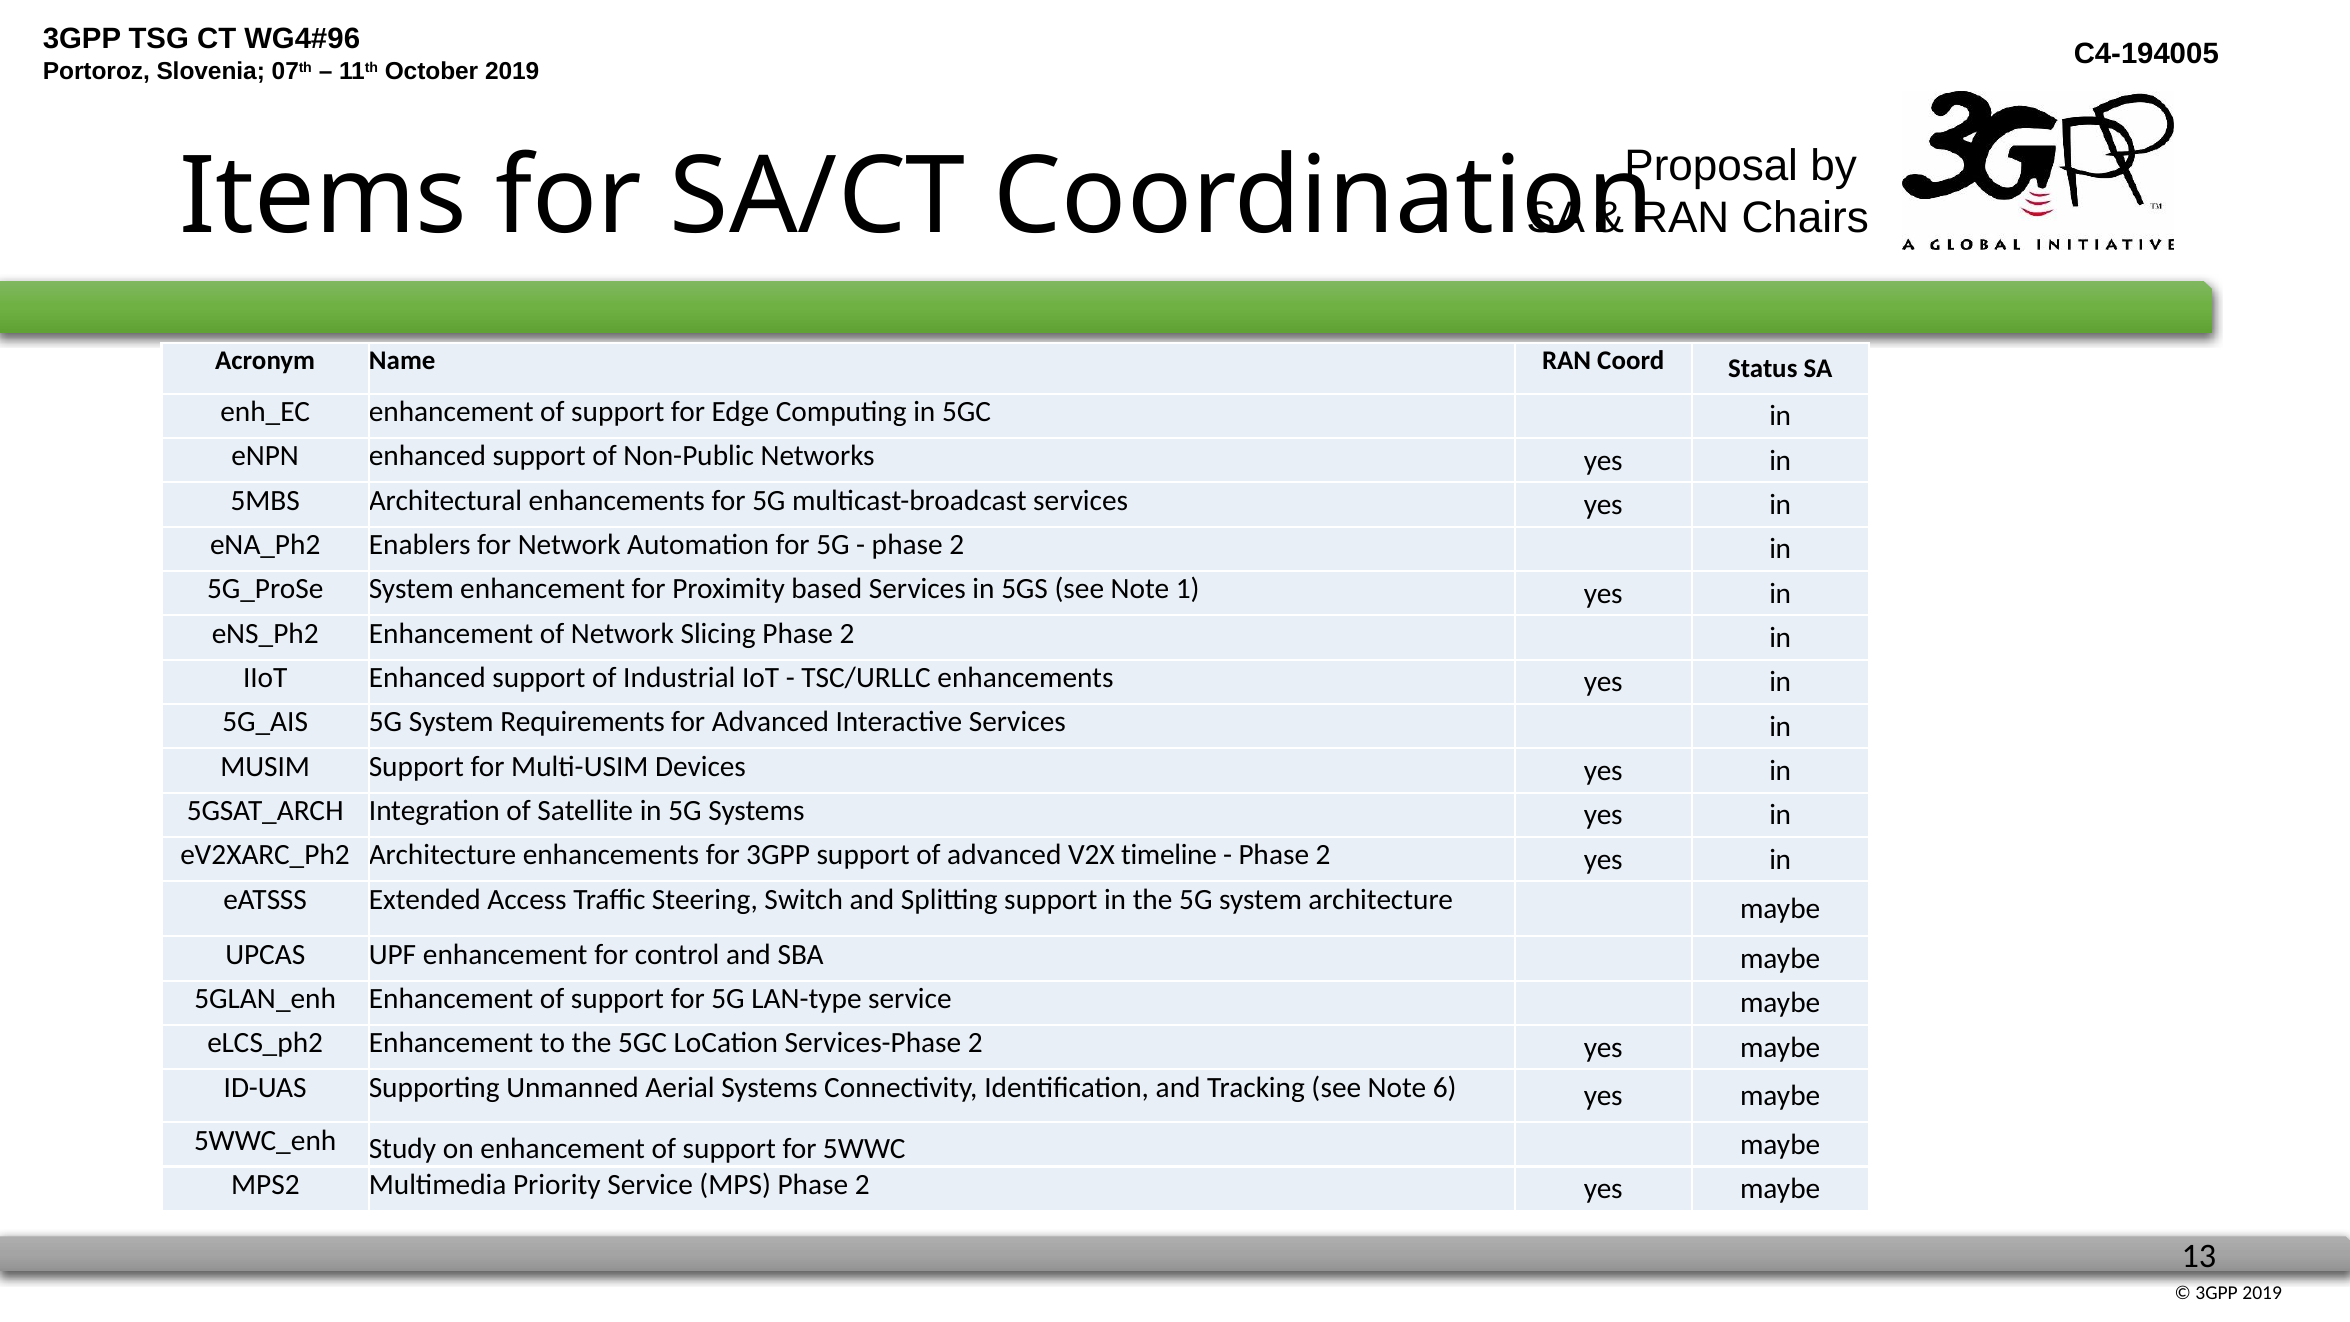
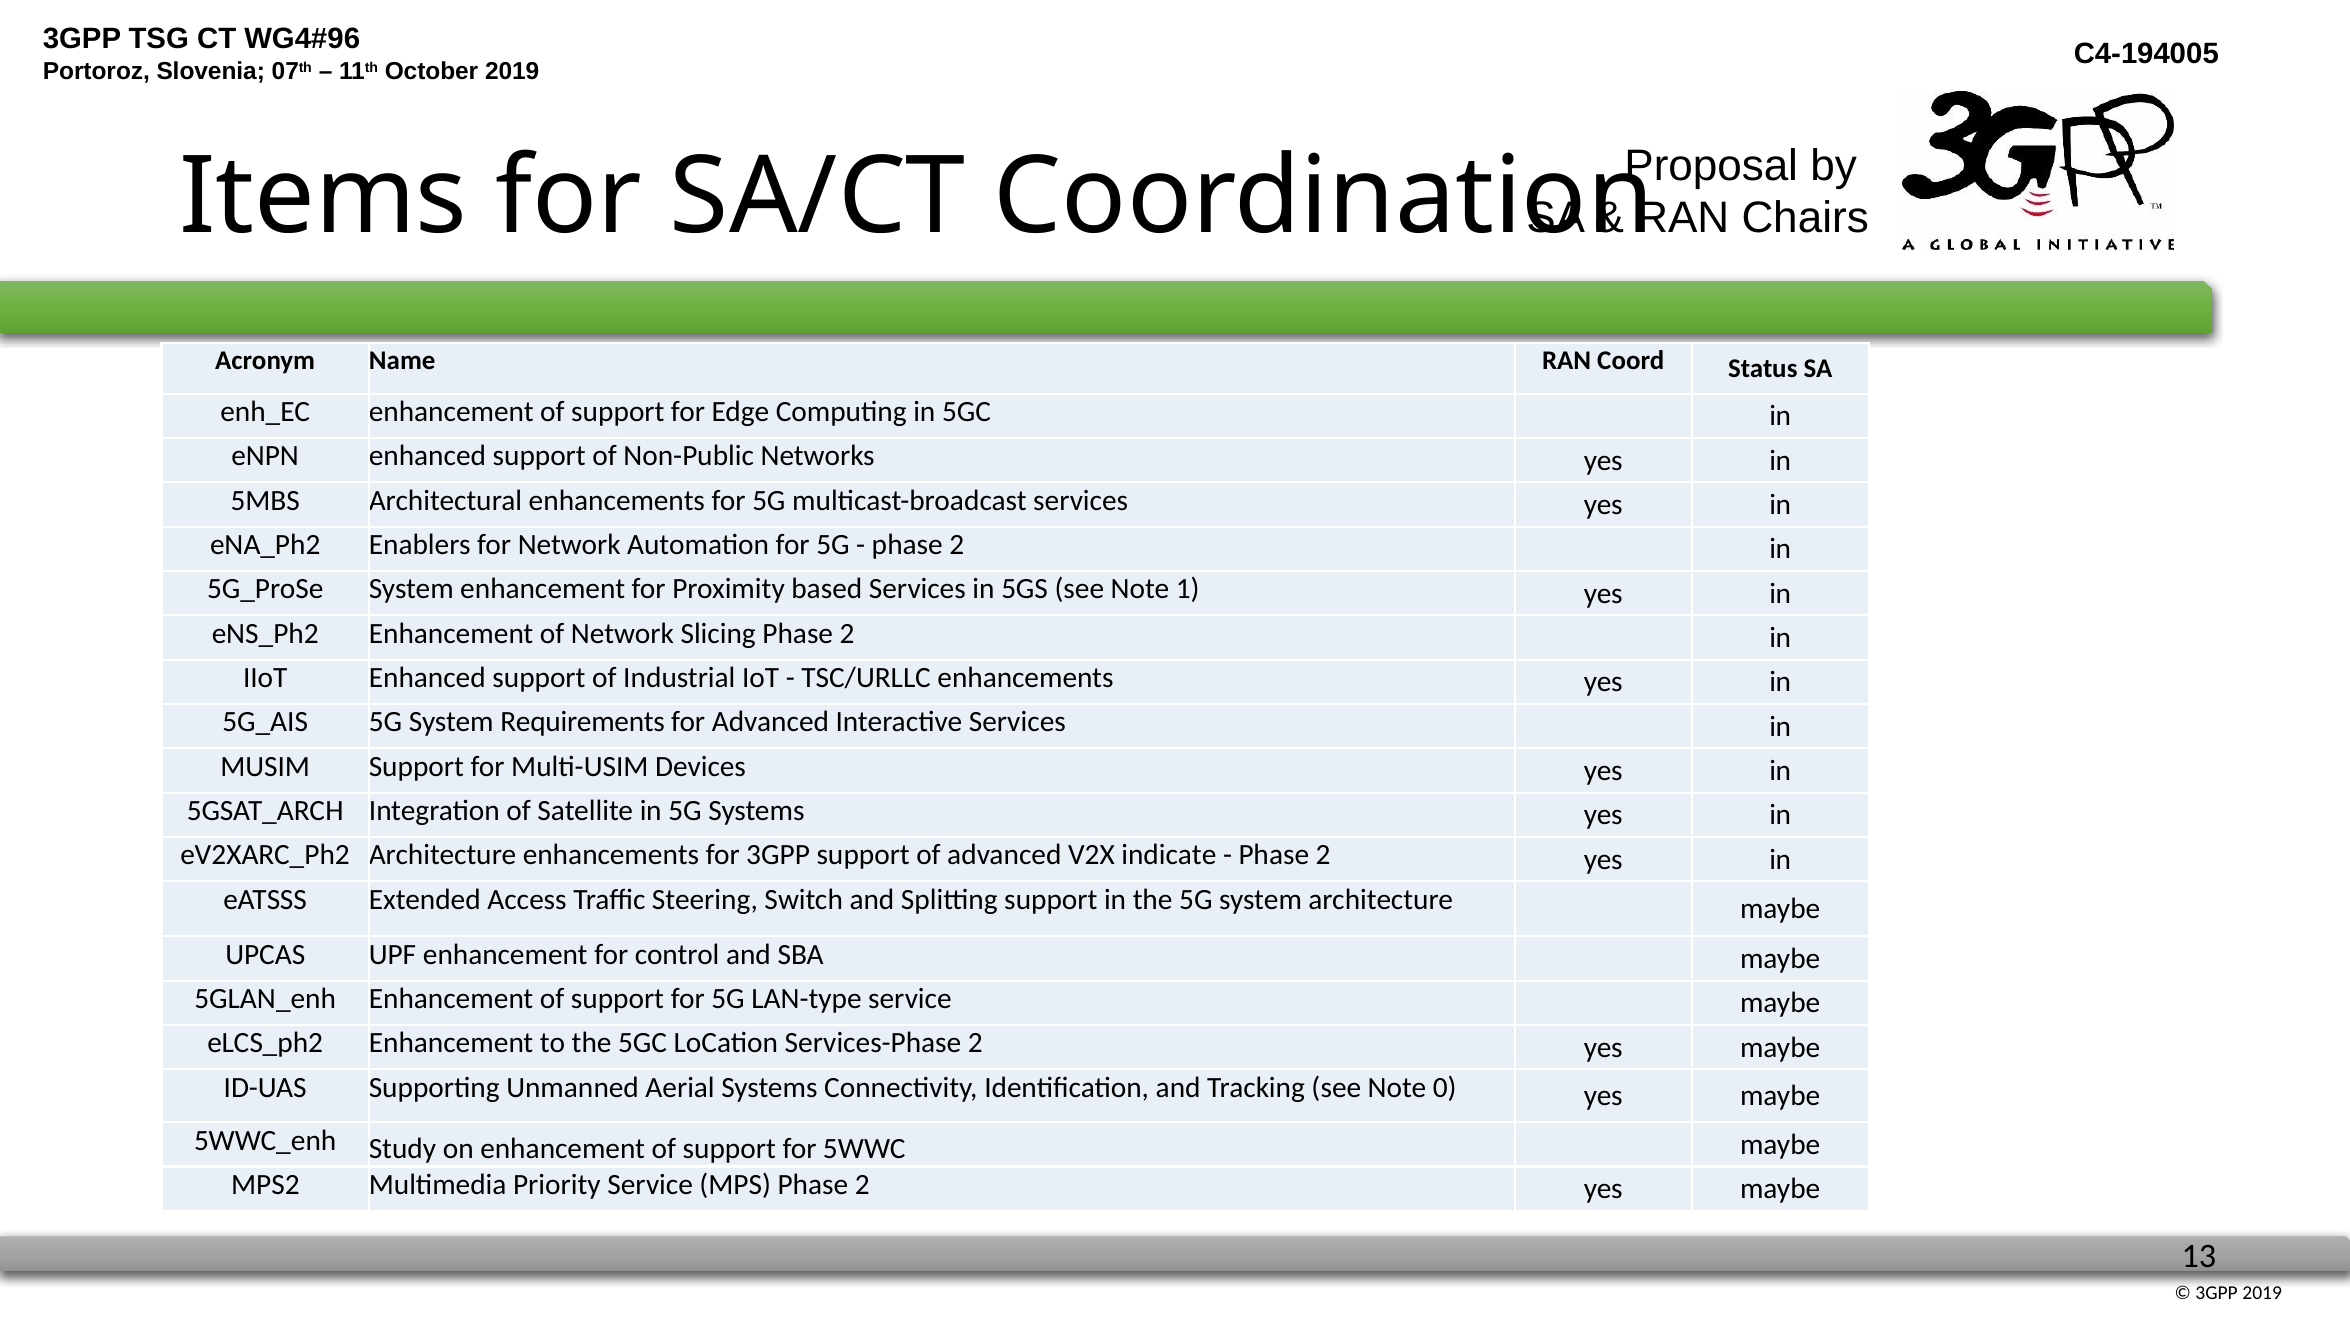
timeline: timeline -> indicate (1169, 855)
6: 6 -> 0 (1445, 1087)
